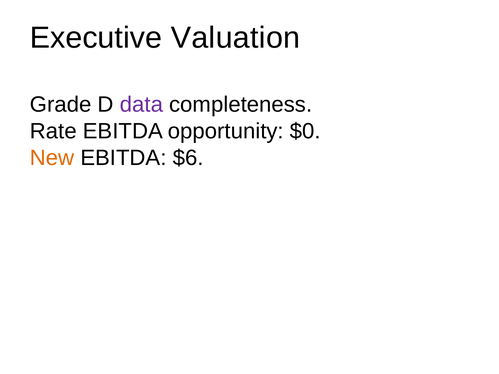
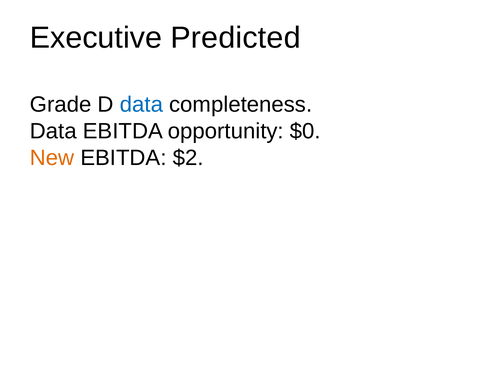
Valuation: Valuation -> Predicted (236, 38)
data colour: purple -> blue (141, 105)
Rate: Rate -> Data (53, 131)
$6: $6 -> $2 (188, 158)
